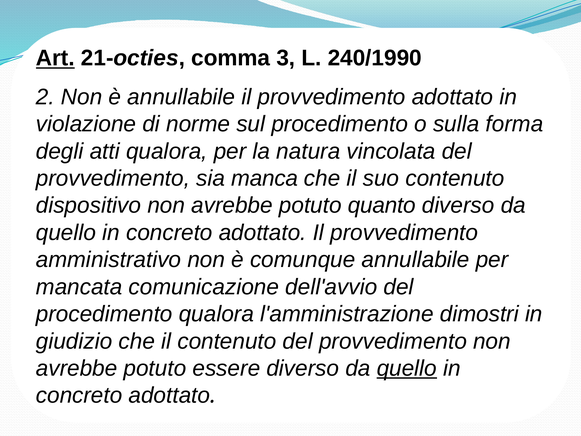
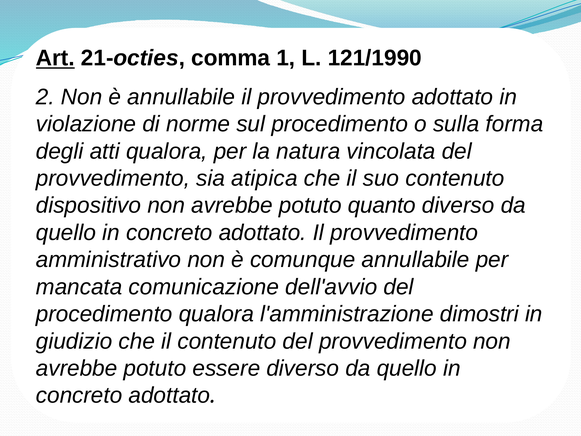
3: 3 -> 1 (286, 58)
240/1990: 240/1990 -> 121/1990 (375, 58)
manca: manca -> atipica (264, 178)
quello underline: present -> none (407, 368)
